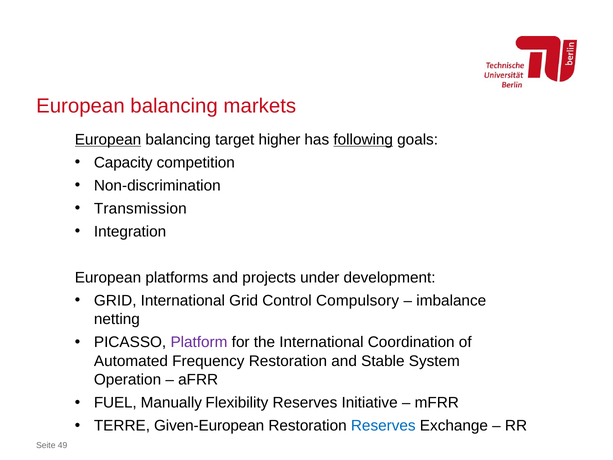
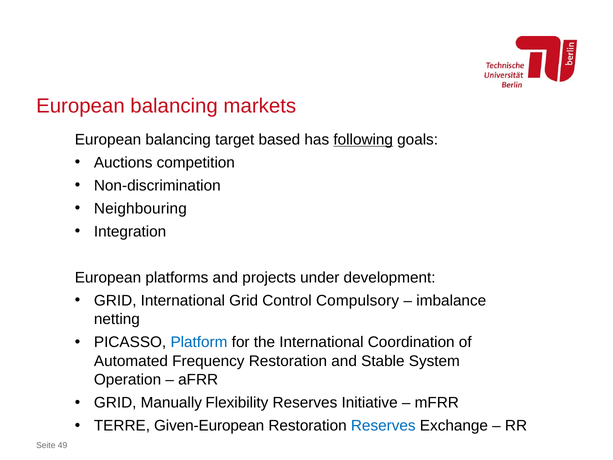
European underline: present -> none (108, 140)
higher: higher -> based (279, 140)
Capacity: Capacity -> Auctions (123, 163)
Transmission: Transmission -> Neighbouring (140, 209)
Platform colour: purple -> blue (199, 342)
FUEL: FUEL -> GRID (115, 403)
